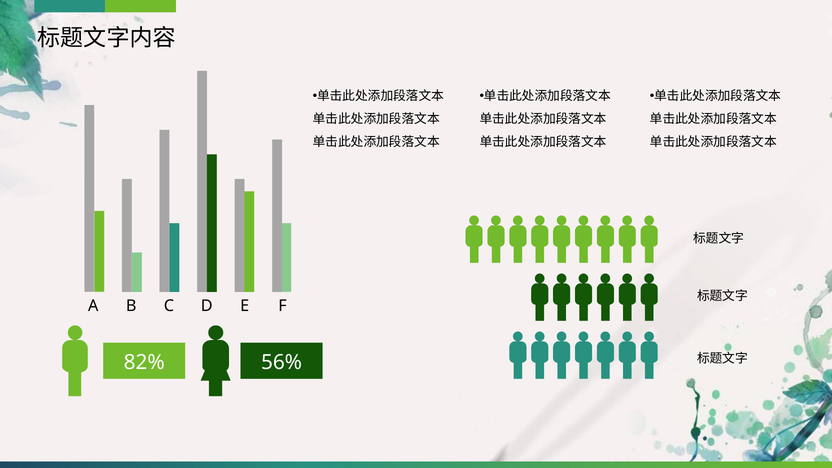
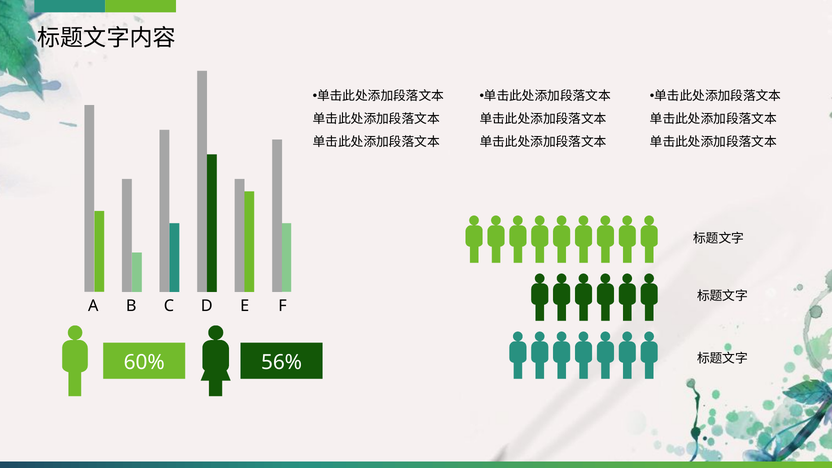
82%: 82% -> 60% (144, 362)
